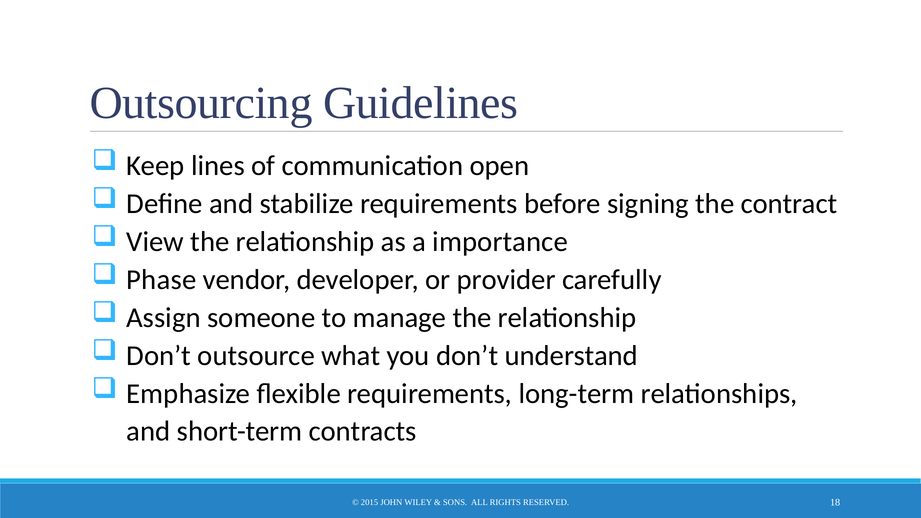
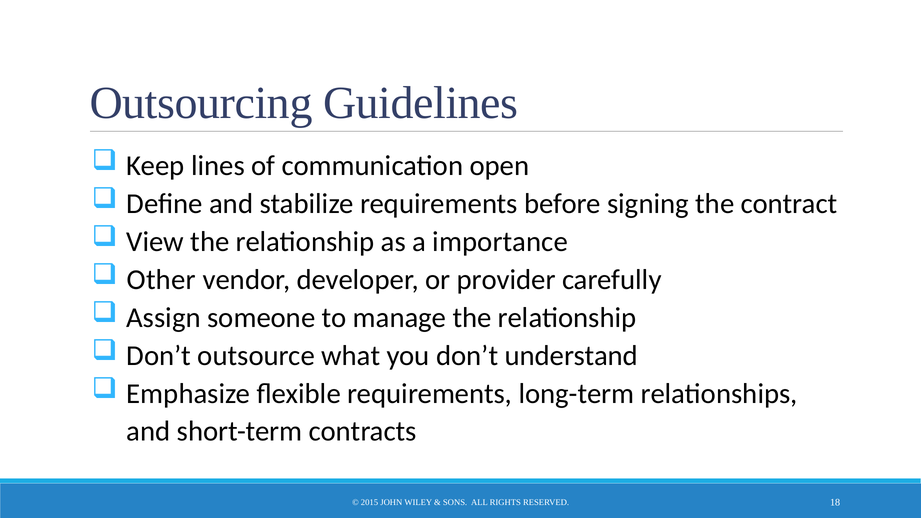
Phase: Phase -> Other (161, 280)
